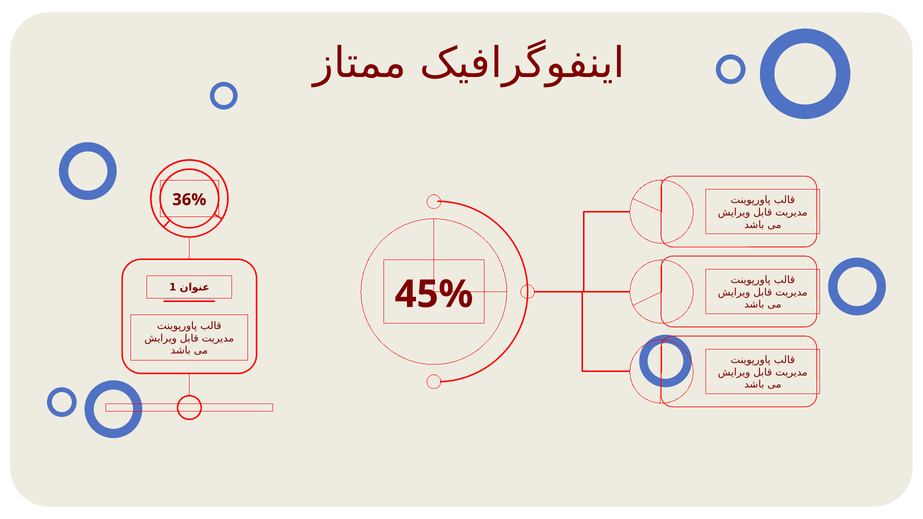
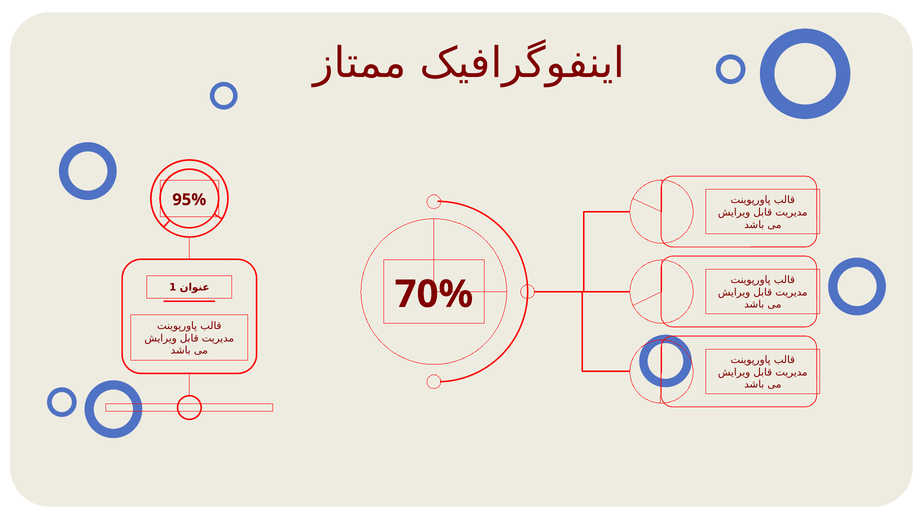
36%: 36% -> 95% (189, 200)
45%: 45% -> 70% (434, 294)
